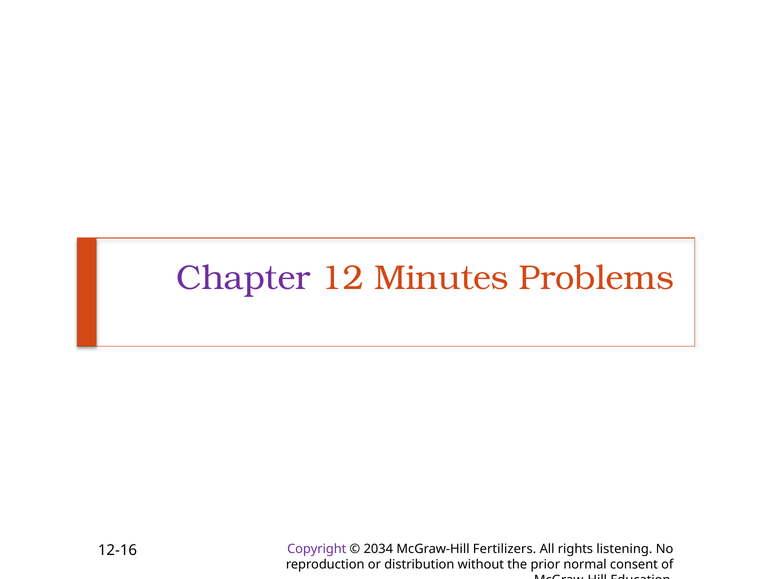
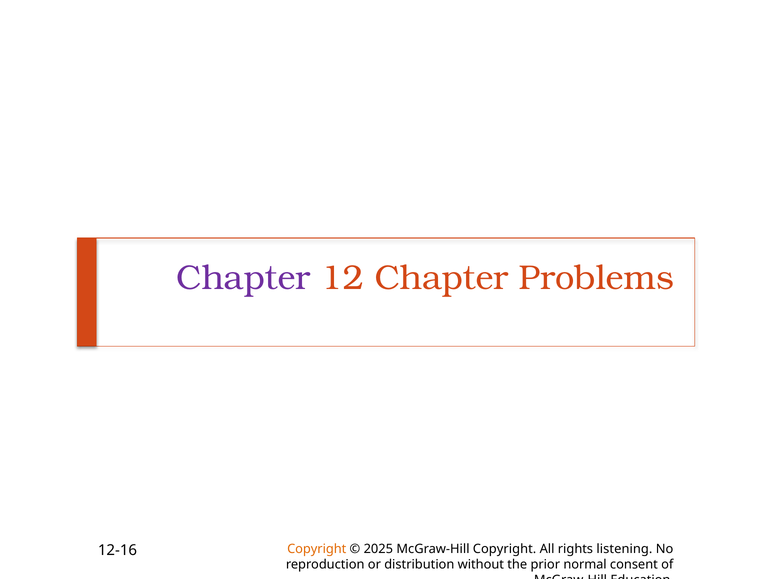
12 Minutes: Minutes -> Chapter (442, 278)
Copyright colour: purple -> orange (317, 549)
2034: 2034 -> 2025 (378, 549)
McGraw-Hill Fertilizers: Fertilizers -> Copyright (505, 549)
